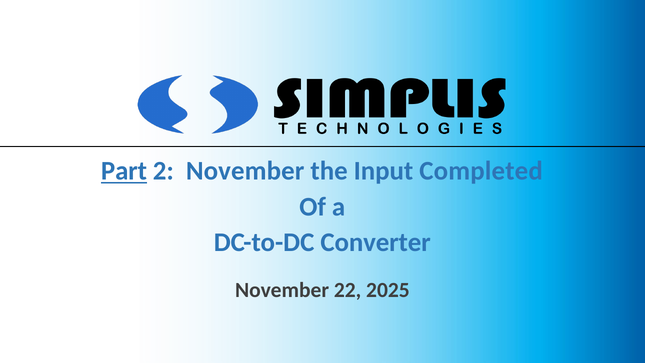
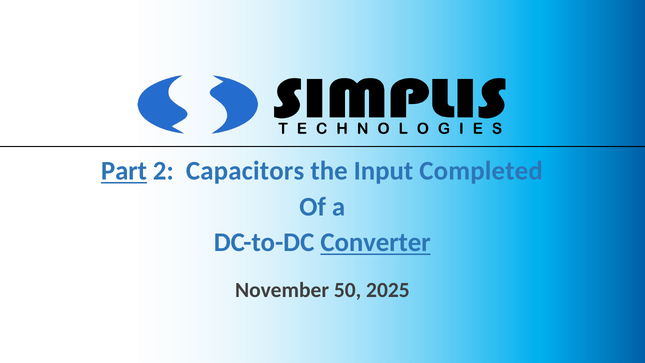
2 November: November -> Capacitors (245, 171)
Converter underline: none -> present (376, 242)
22: 22 -> 50 (348, 290)
